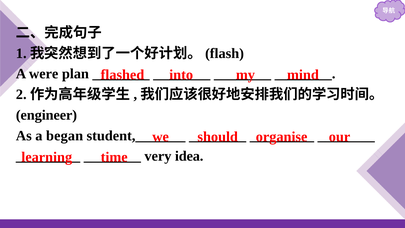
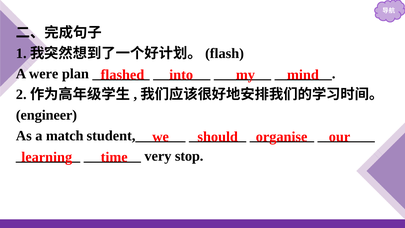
began: began -> match (65, 136)
idea: idea -> stop (189, 156)
